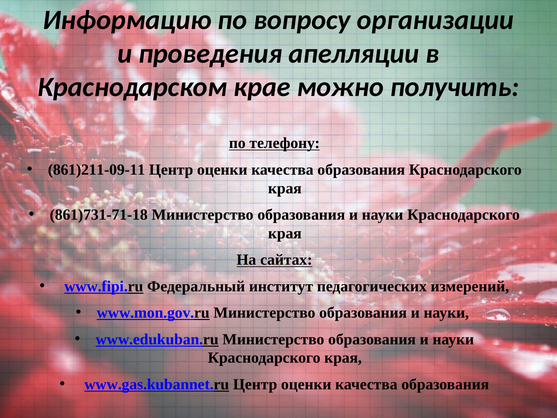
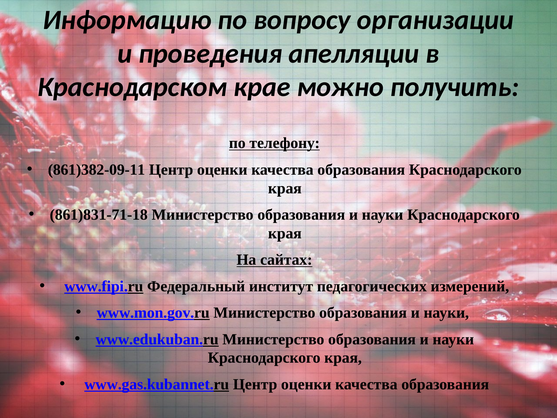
861)211-09-11: 861)211-09-11 -> 861)382-09-11 (96, 170)
861)731-71-18: 861)731-71-18 -> 861)831-71-18 (99, 215)
